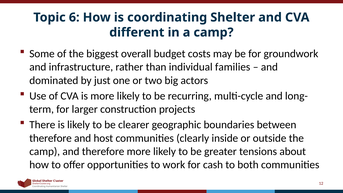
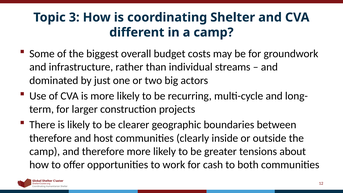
6: 6 -> 3 (74, 17)
families: families -> streams (233, 67)
